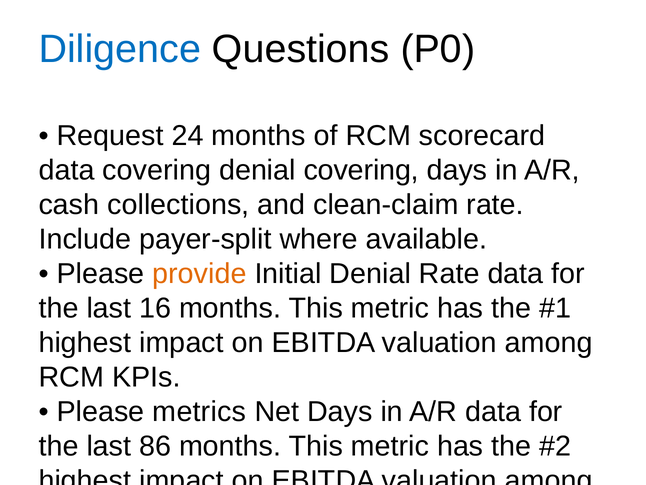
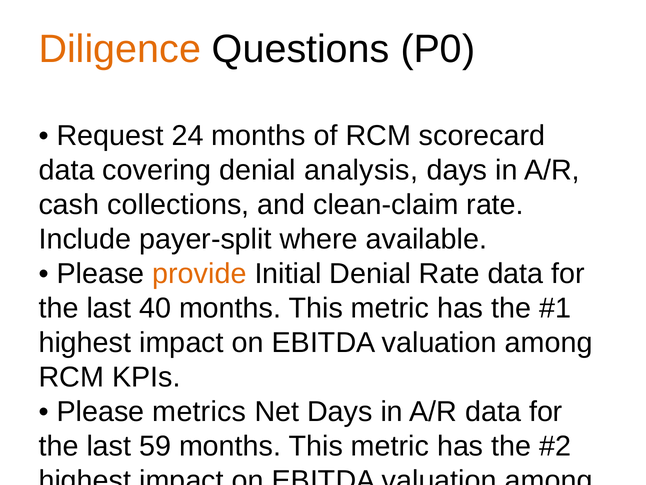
Diligence colour: blue -> orange (120, 49)
denial covering: covering -> analysis (361, 170)
16: 16 -> 40 (155, 308)
86: 86 -> 59 (155, 446)
